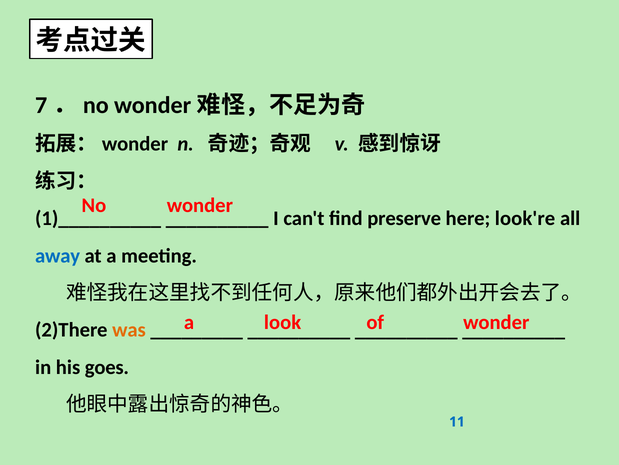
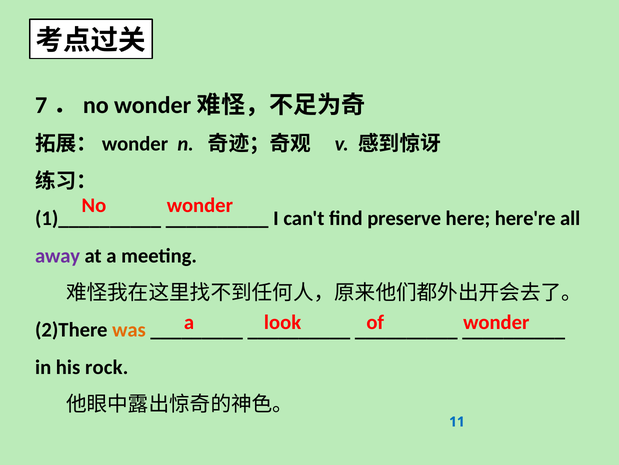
look're: look're -> here're (525, 218)
away colour: blue -> purple (58, 255)
goes: goes -> rock (107, 367)
